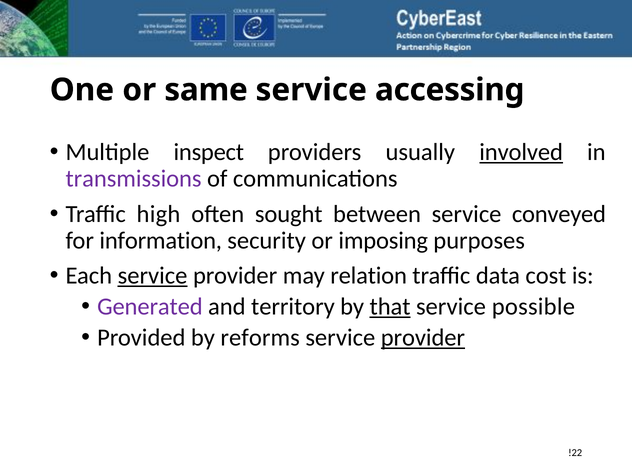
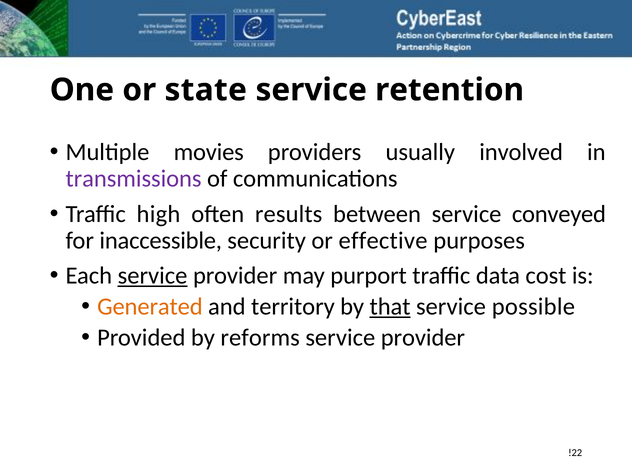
same: same -> state (206, 90)
accessing: accessing -> retention (450, 90)
inspect: inspect -> movies (209, 152)
involved underline: present -> none (521, 152)
sought: sought -> results (289, 214)
information: information -> inaccessible (161, 240)
imposing: imposing -> effective (383, 240)
relation: relation -> purport (369, 276)
Generated colour: purple -> orange (150, 307)
provider underline: present -> none (423, 338)
